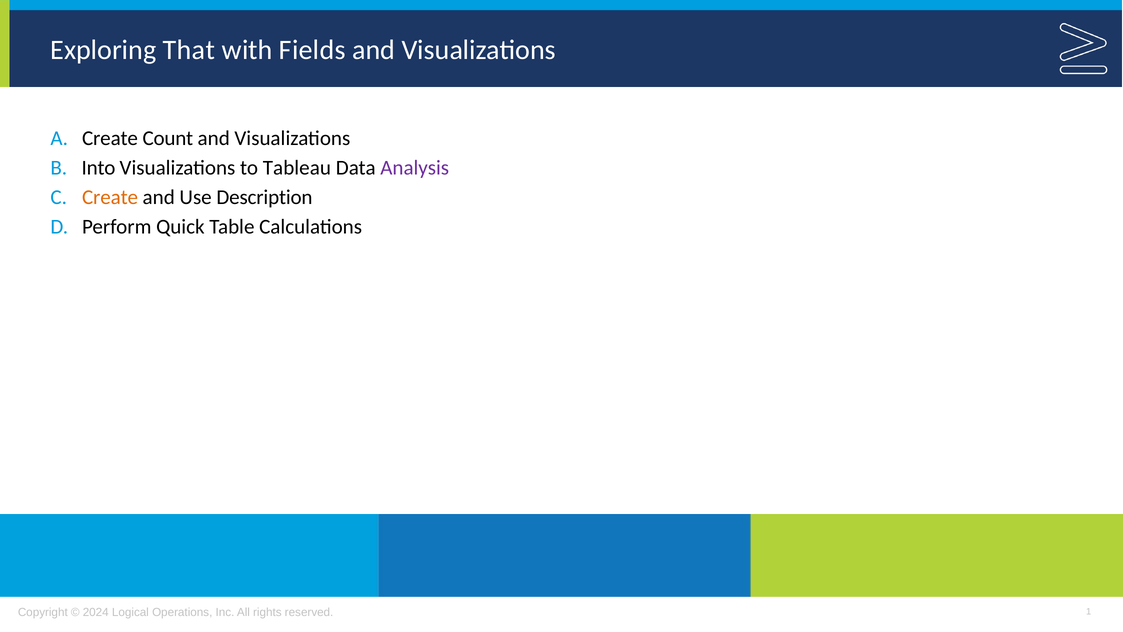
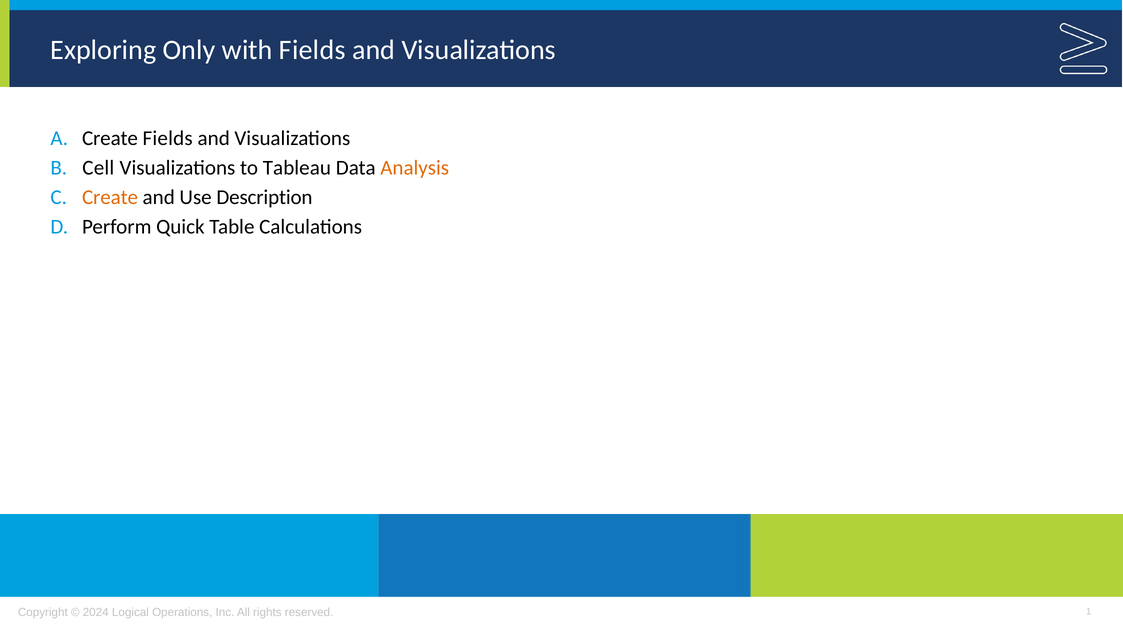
That: That -> Only (189, 50)
Create Count: Count -> Fields (168, 138)
Into: Into -> Cell (98, 168)
Analysis colour: purple -> orange (415, 168)
